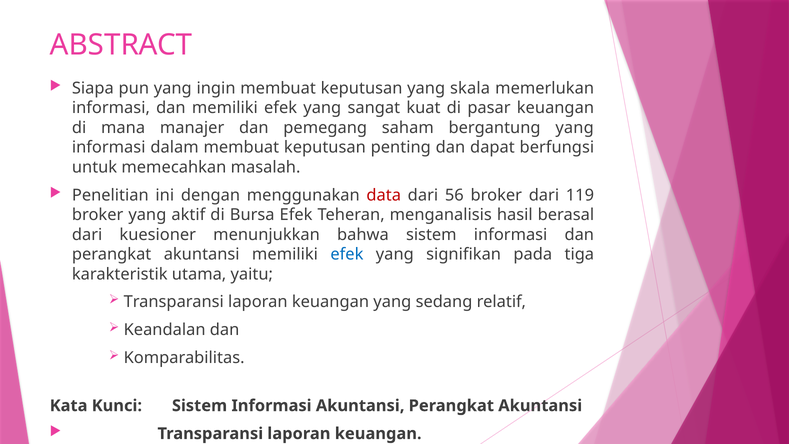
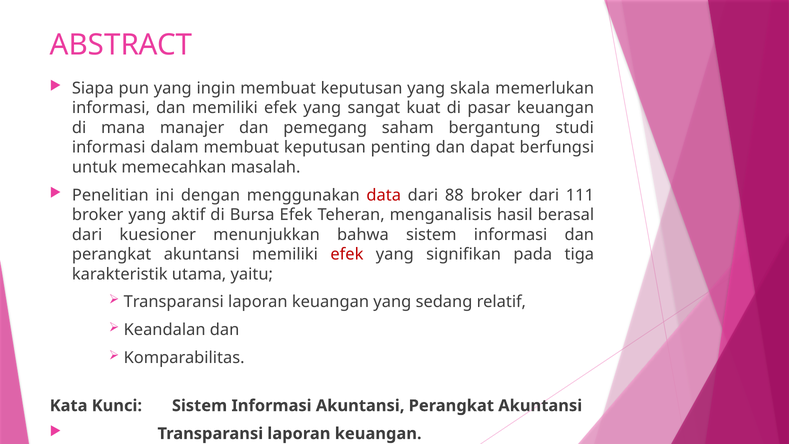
bergantung yang: yang -> studi (575, 128)
56: 56 -> 88 (454, 195)
119: 119 -> 111 (580, 195)
efek colour: blue -> red (347, 254)
